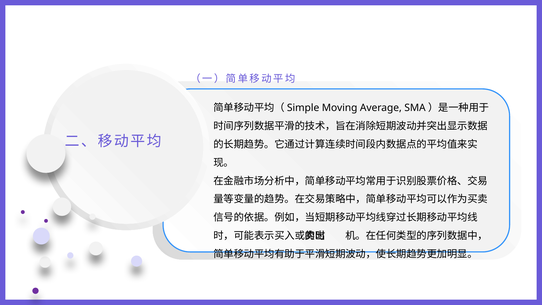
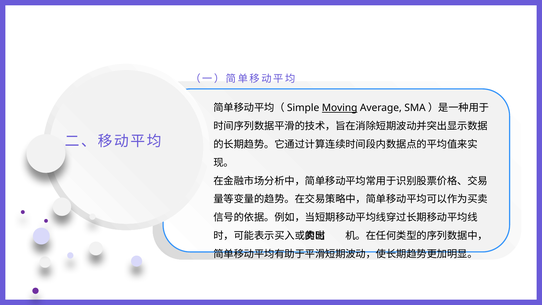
Moving underline: none -> present (340, 108)
